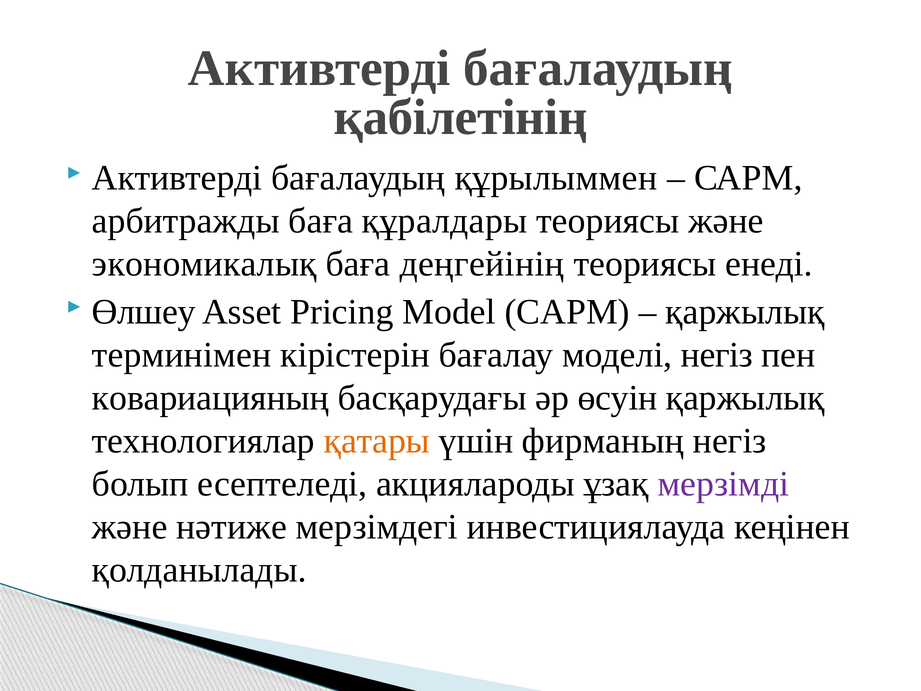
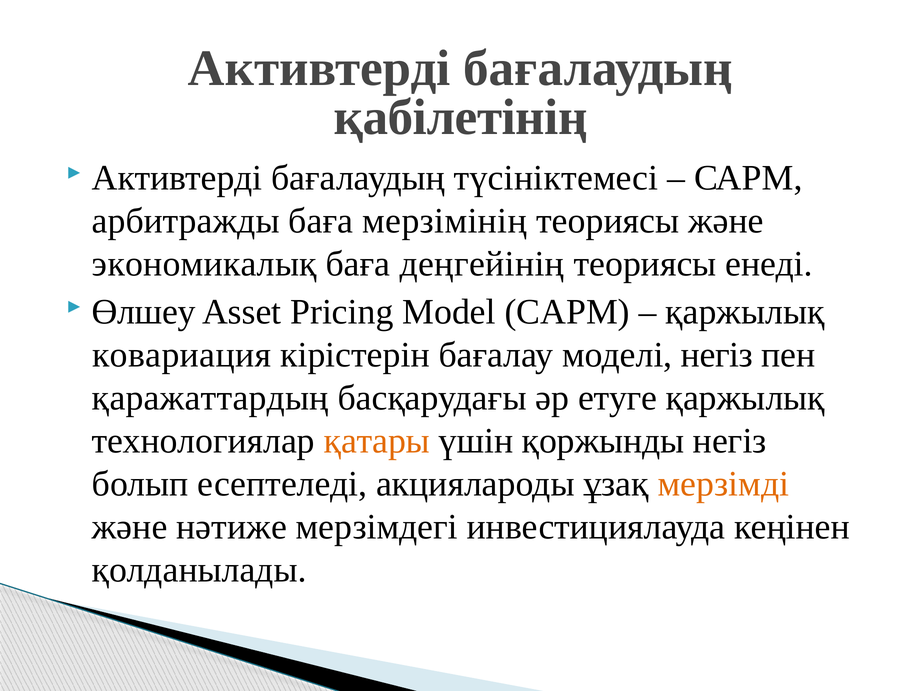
құрылыммен: құрылыммен -> түсініктемесі (556, 178)
құралдары: құралдары -> мерзімінің (445, 221)
терминімен: терминімен -> ковариация (182, 355)
ковариацияның: ковариацияның -> қаражаттардың (210, 398)
өсуін: өсуін -> етуге (618, 398)
фирманың: фирманың -> қоржынды (603, 441)
мерзімді colour: purple -> orange (723, 484)
